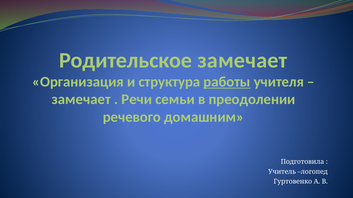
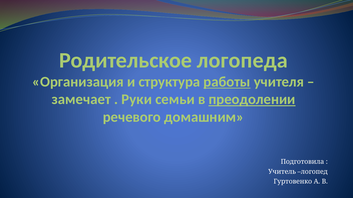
Родительское замечает: замечает -> логопеда (242, 60)
Речи: Речи -> Руки (137, 100)
преодолении underline: none -> present (252, 100)
